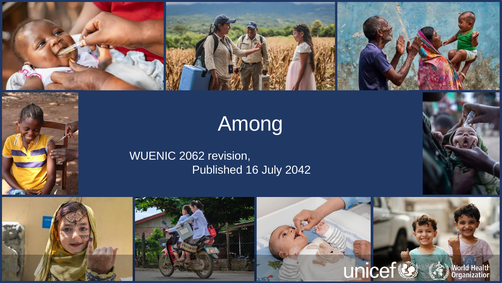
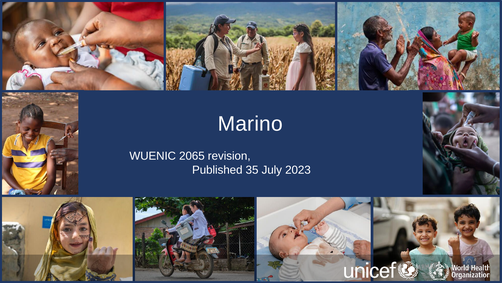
Among: Among -> Marino (250, 124)
2062: 2062 -> 2065 (192, 156)
16: 16 -> 35 (252, 170)
2042: 2042 -> 2023 (298, 170)
